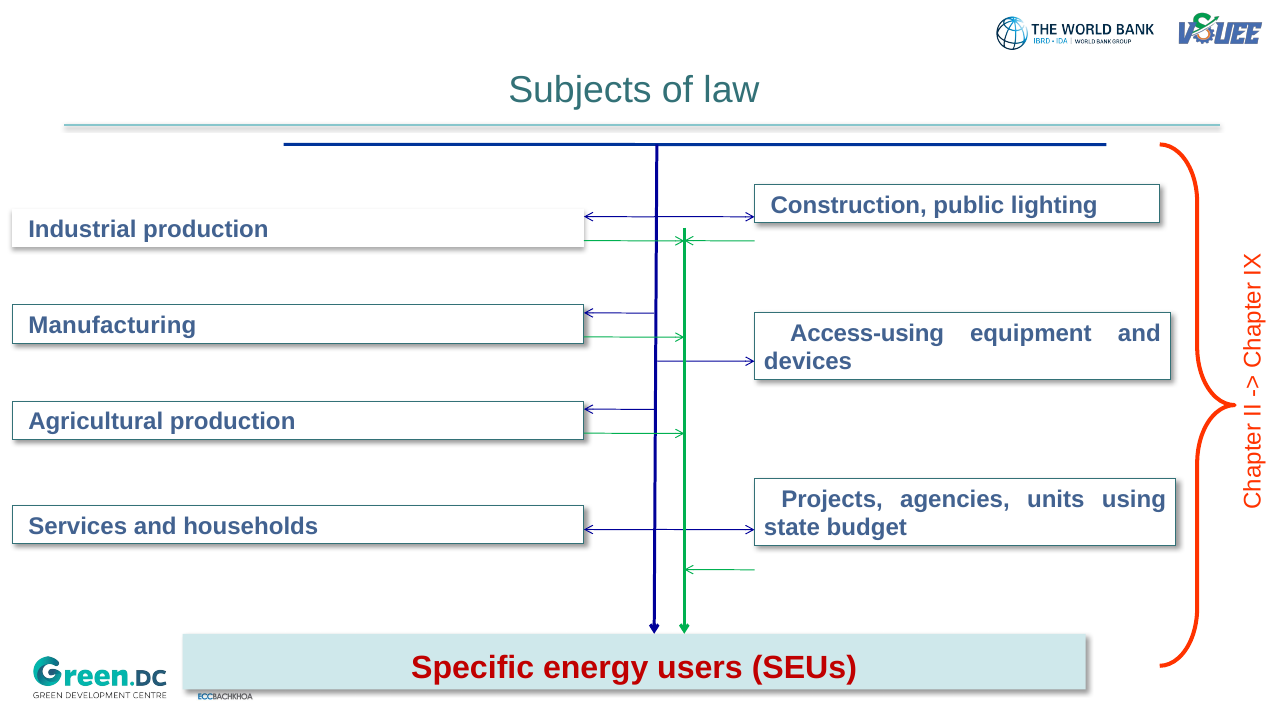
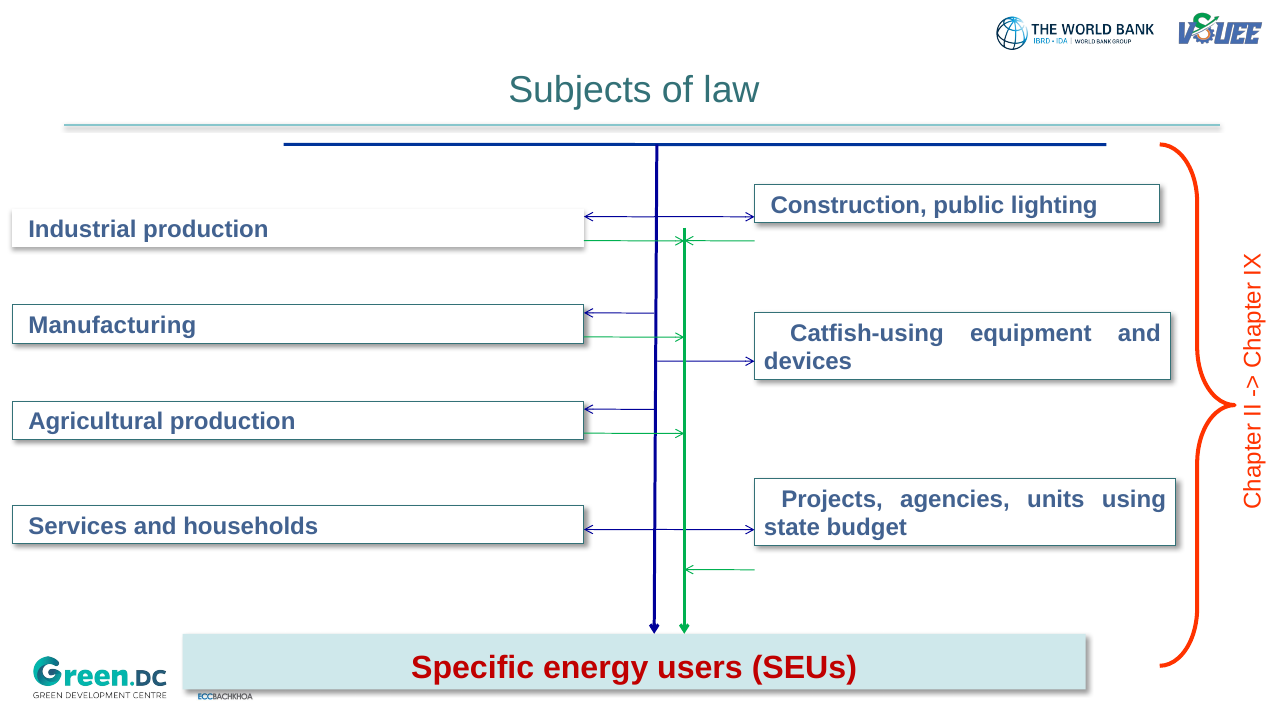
Access-using: Access-using -> Catfish-using (867, 333)
